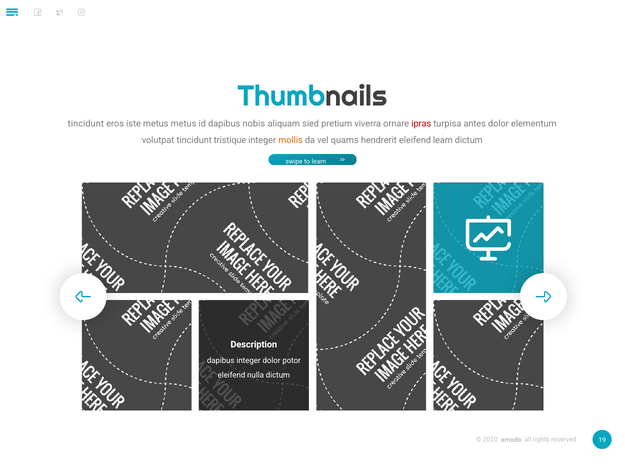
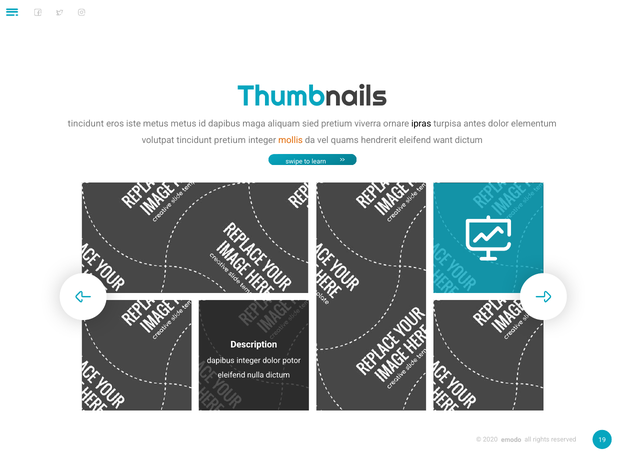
nobis: nobis -> maga (254, 124)
ipras colour: red -> black (421, 124)
tincidunt tristique: tristique -> pretium (230, 140)
eleifend learn: learn -> want (443, 140)
